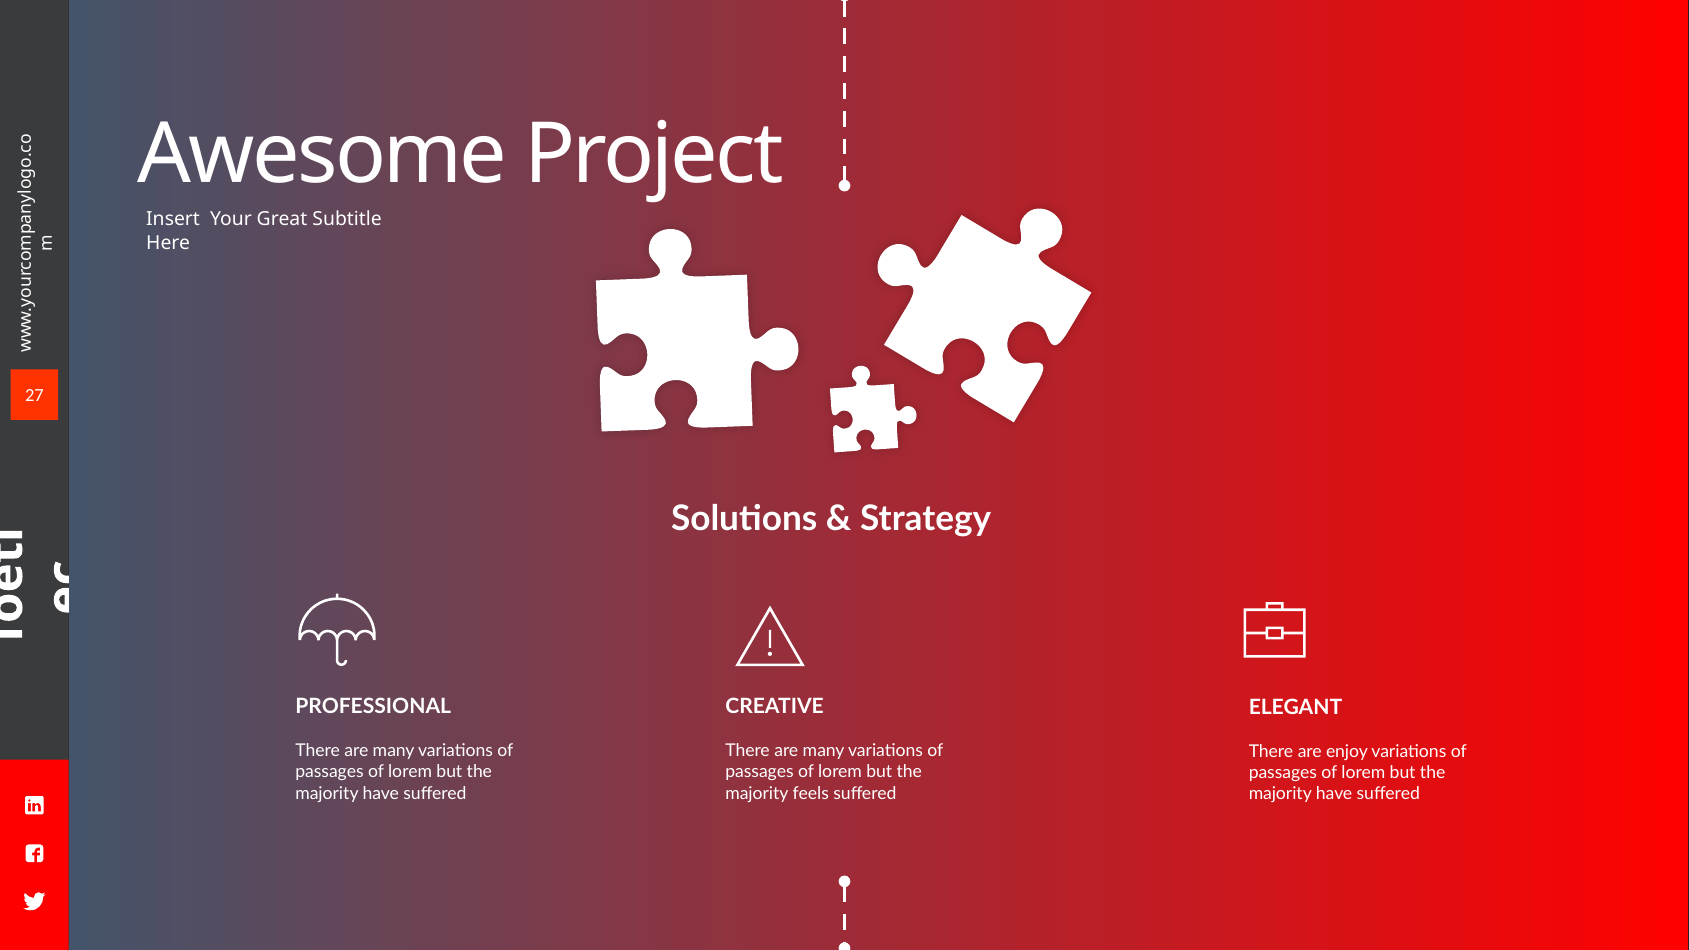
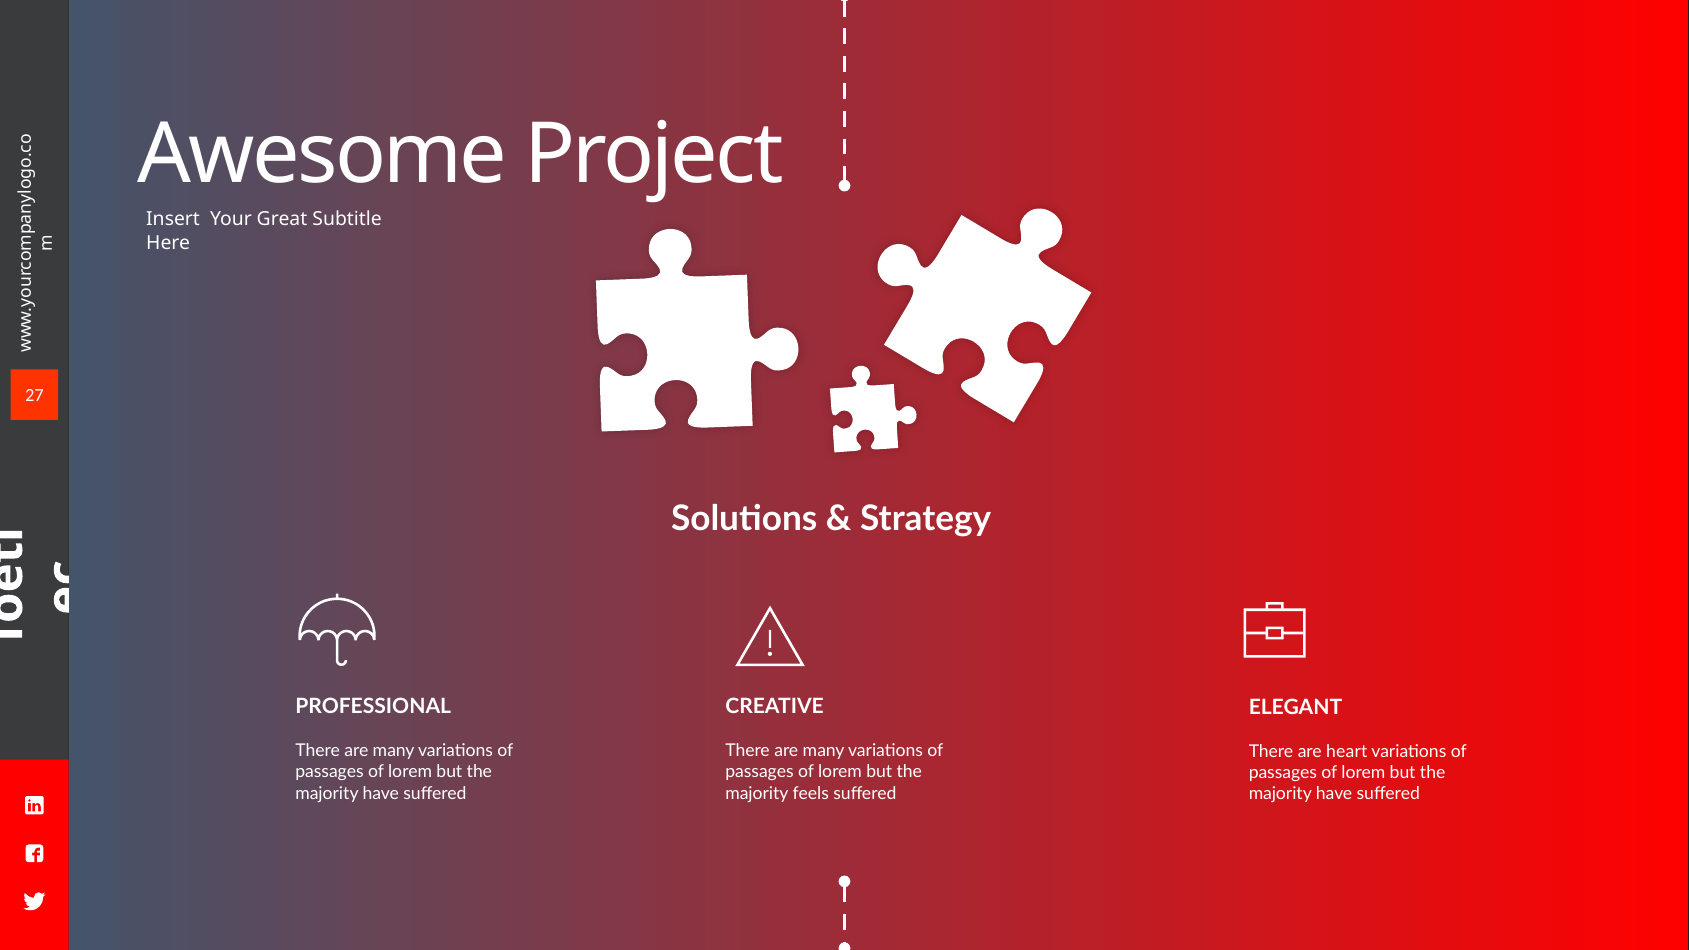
enjoy: enjoy -> heart (1347, 751)
